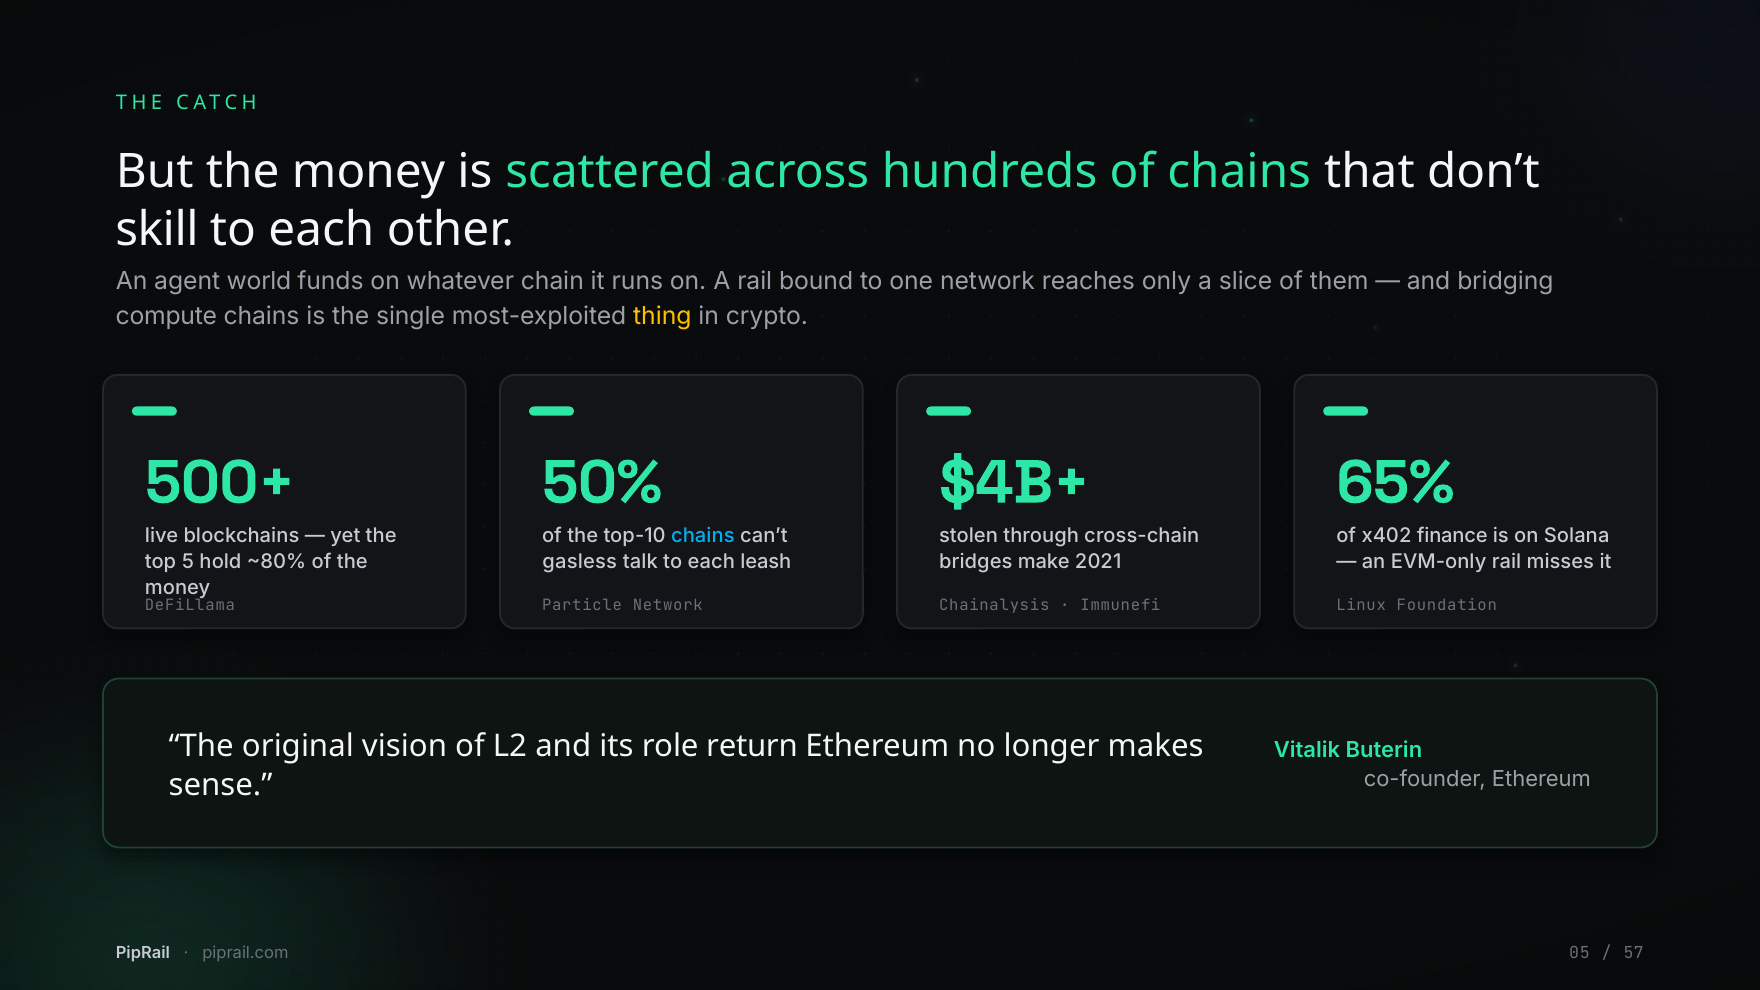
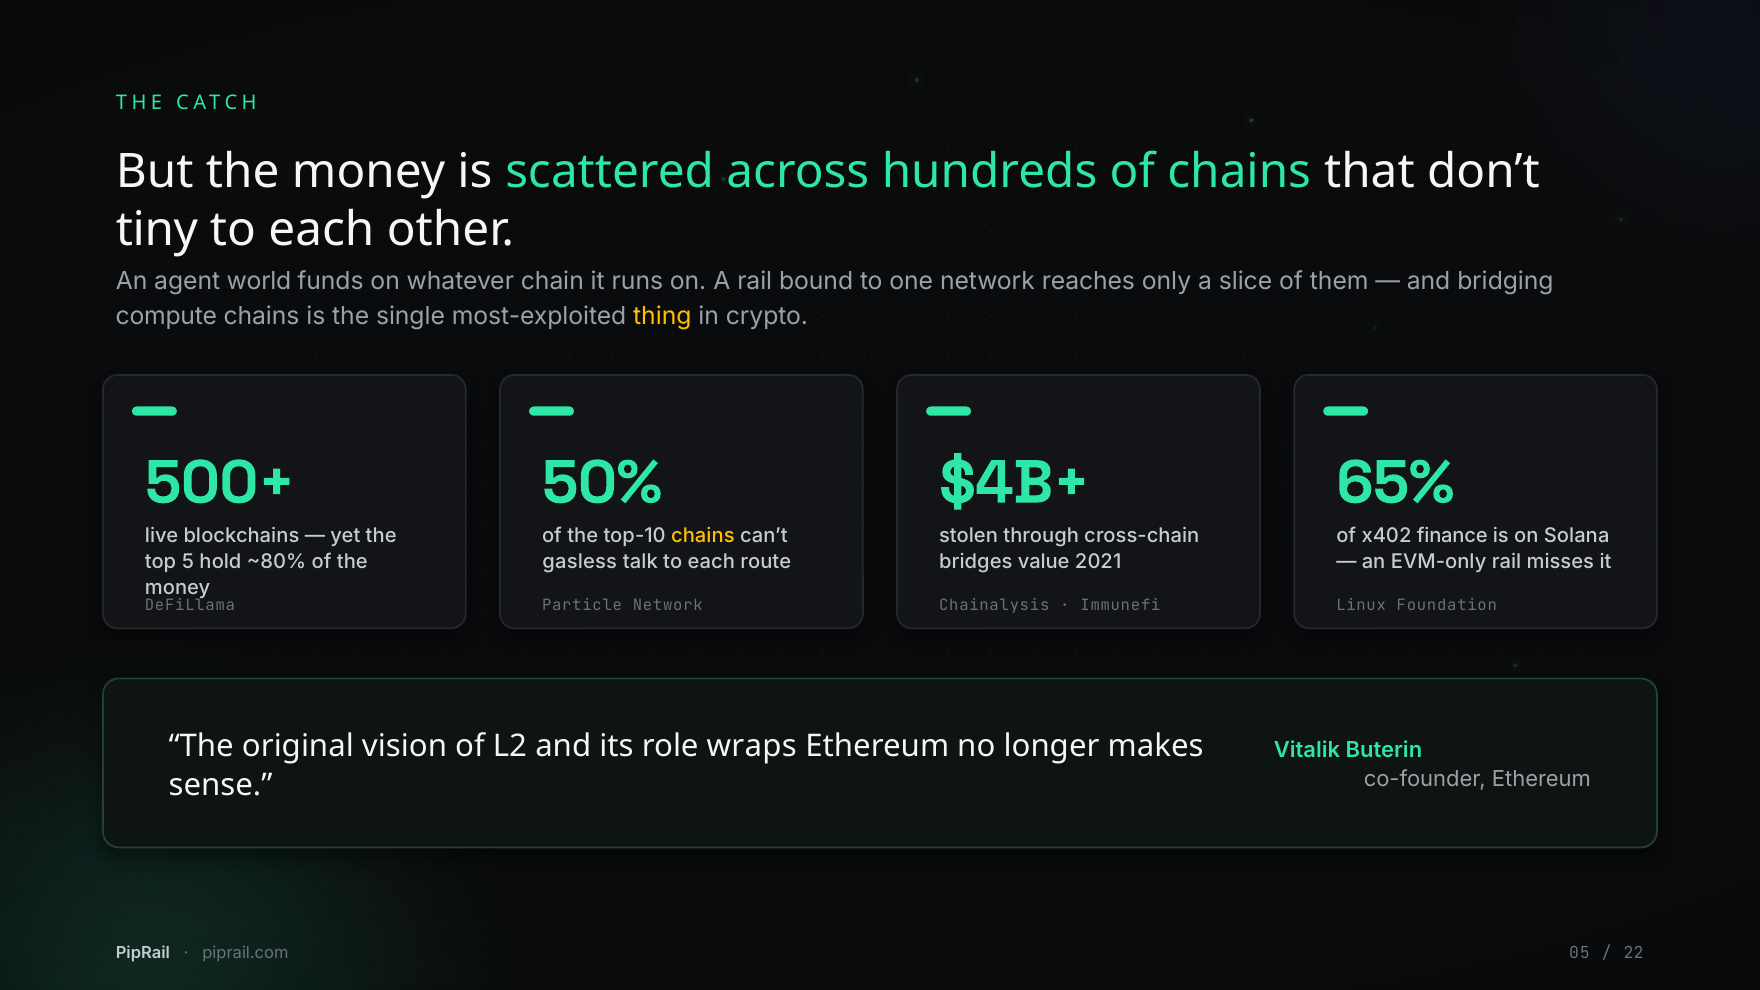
skill: skill -> tiny (157, 230)
chains colour: light blue -> yellow (703, 536)
leash: leash -> route (766, 562)
make: make -> value (1044, 562)
return: return -> wraps (752, 746)
57: 57 -> 22 (1634, 953)
